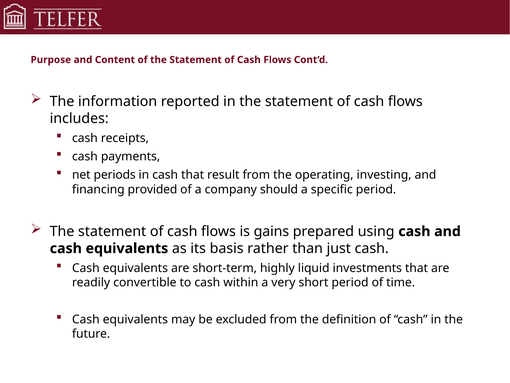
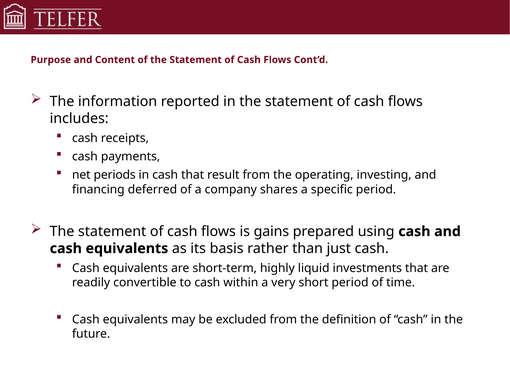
provided: provided -> deferred (152, 189)
should: should -> shares (279, 189)
